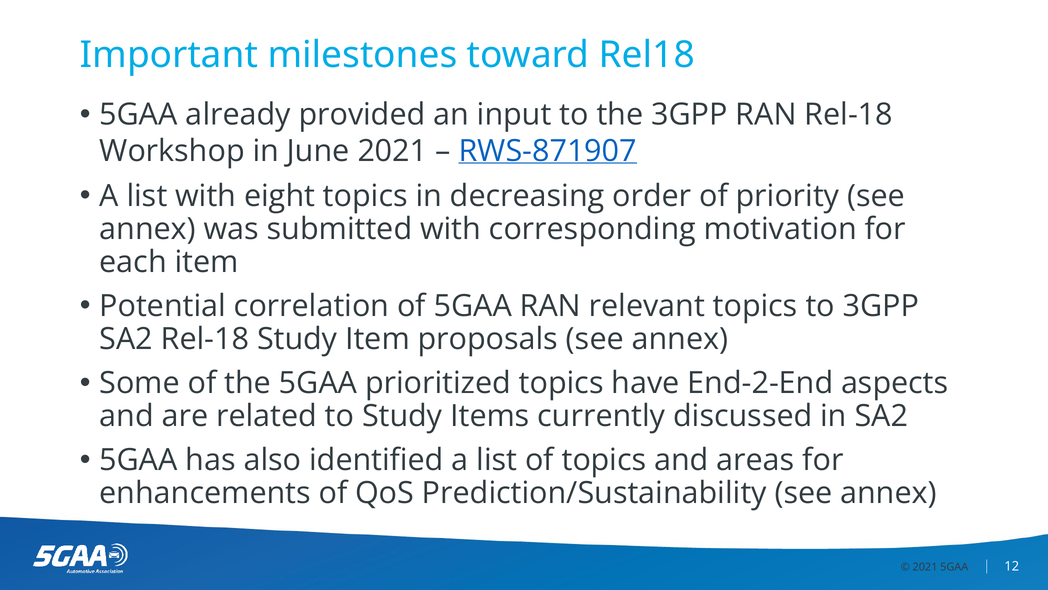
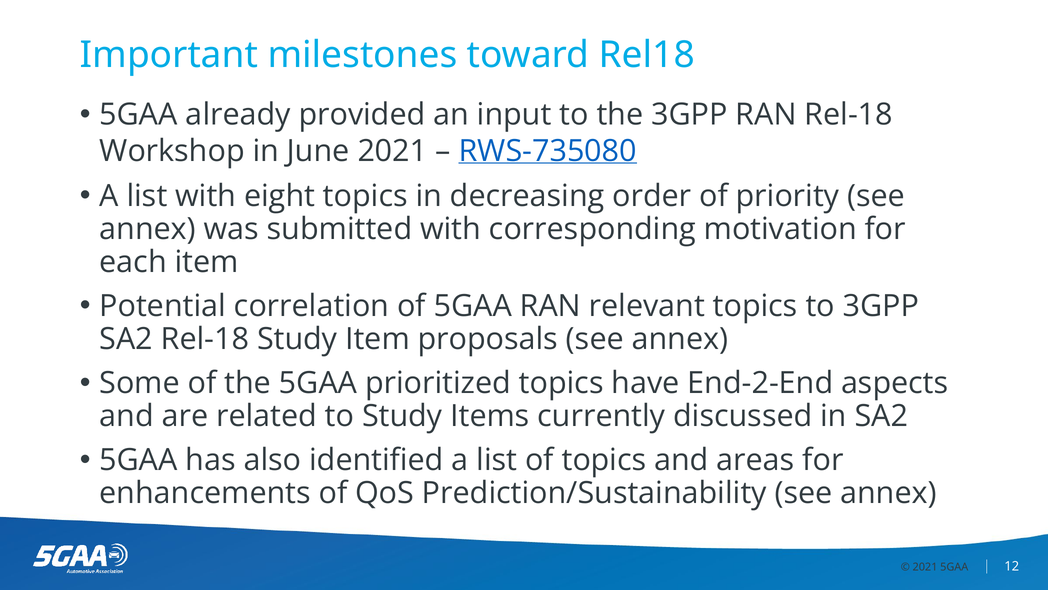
RWS-871907: RWS-871907 -> RWS-735080 (548, 151)
